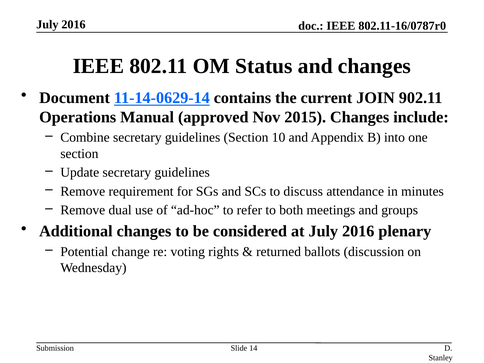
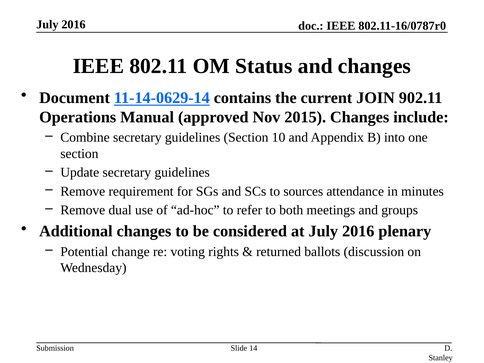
discuss: discuss -> sources (303, 191)
